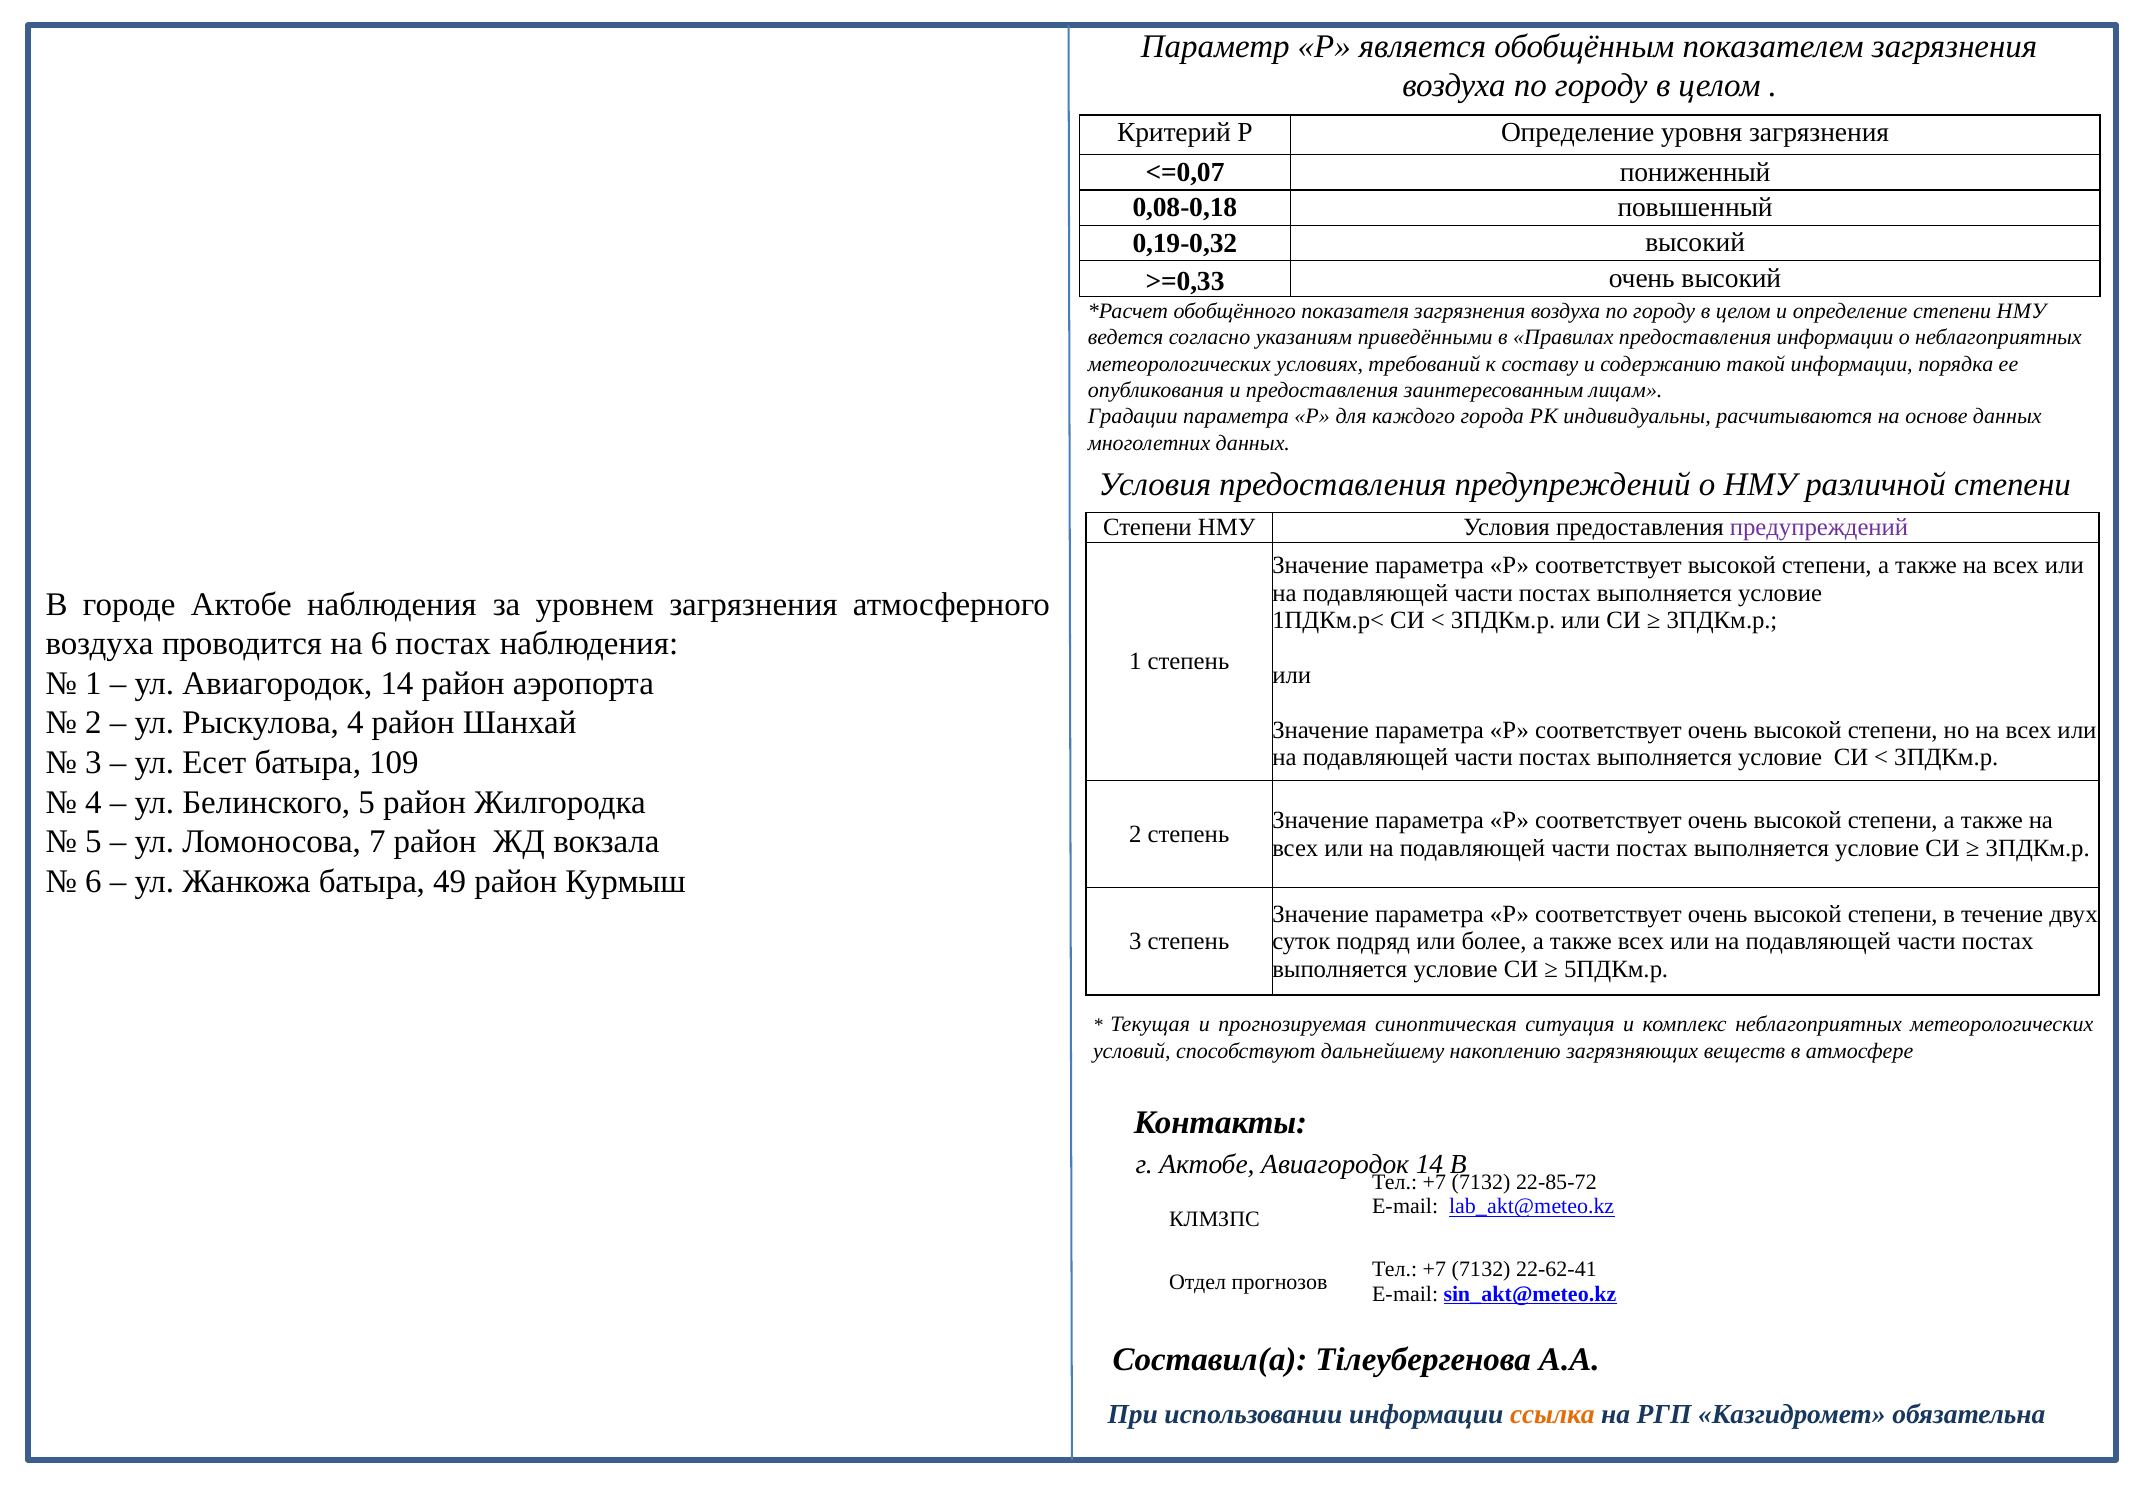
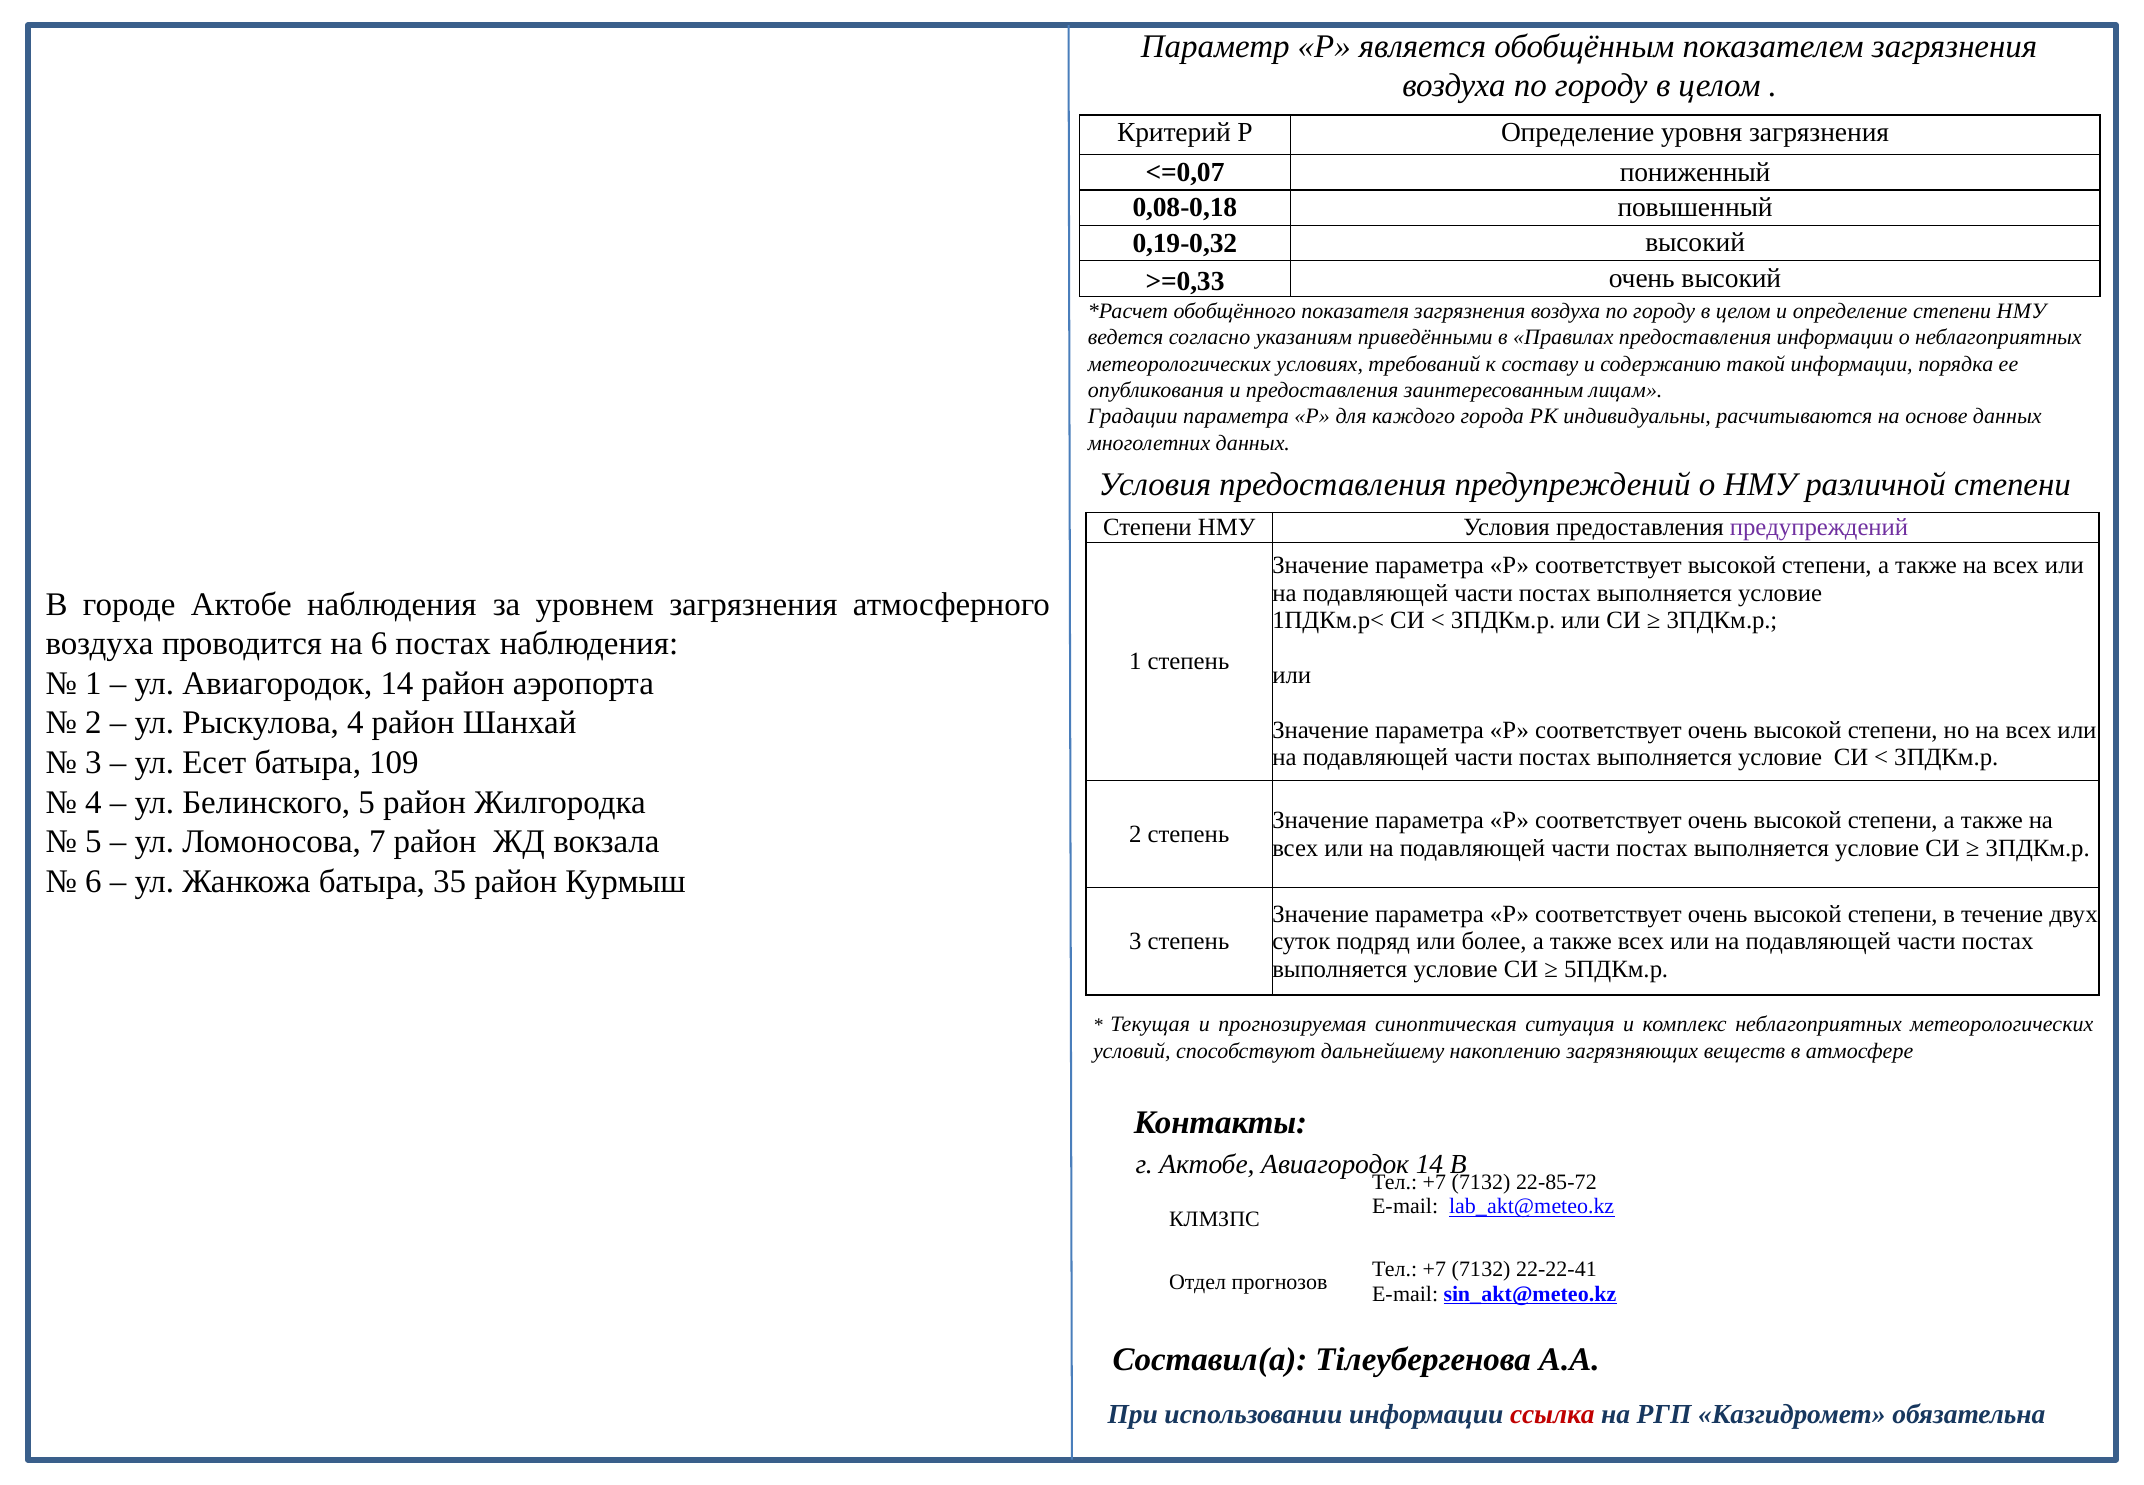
49: 49 -> 35 (450, 881)
22-62-41: 22-62-41 -> 22-22-41 (1556, 1269)
ссылка colour: orange -> red (1552, 1413)
